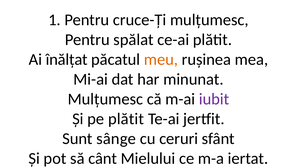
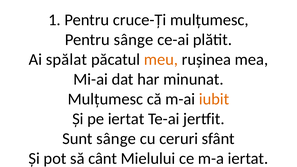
Pentru spălat: spălat -> sânge (133, 40)
înălțat: înălțat -> spălat (66, 59)
iubit colour: purple -> orange (214, 99)
pe plătit: plătit -> iertat (126, 119)
